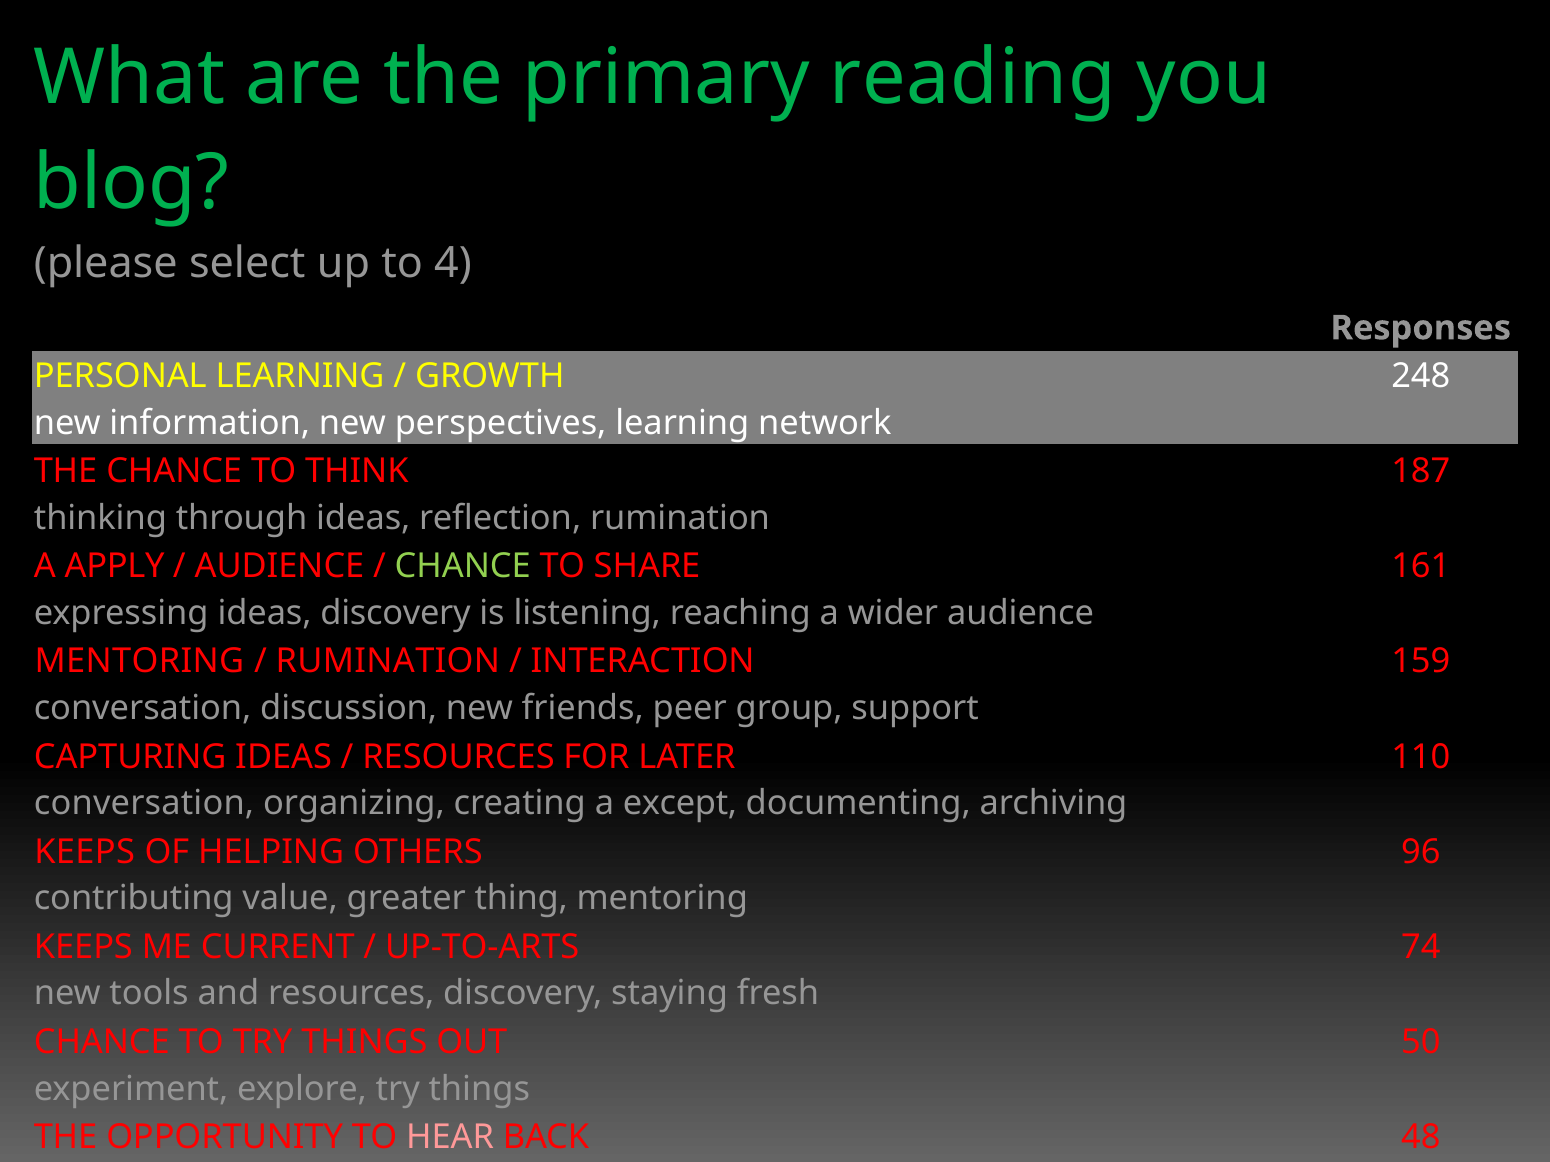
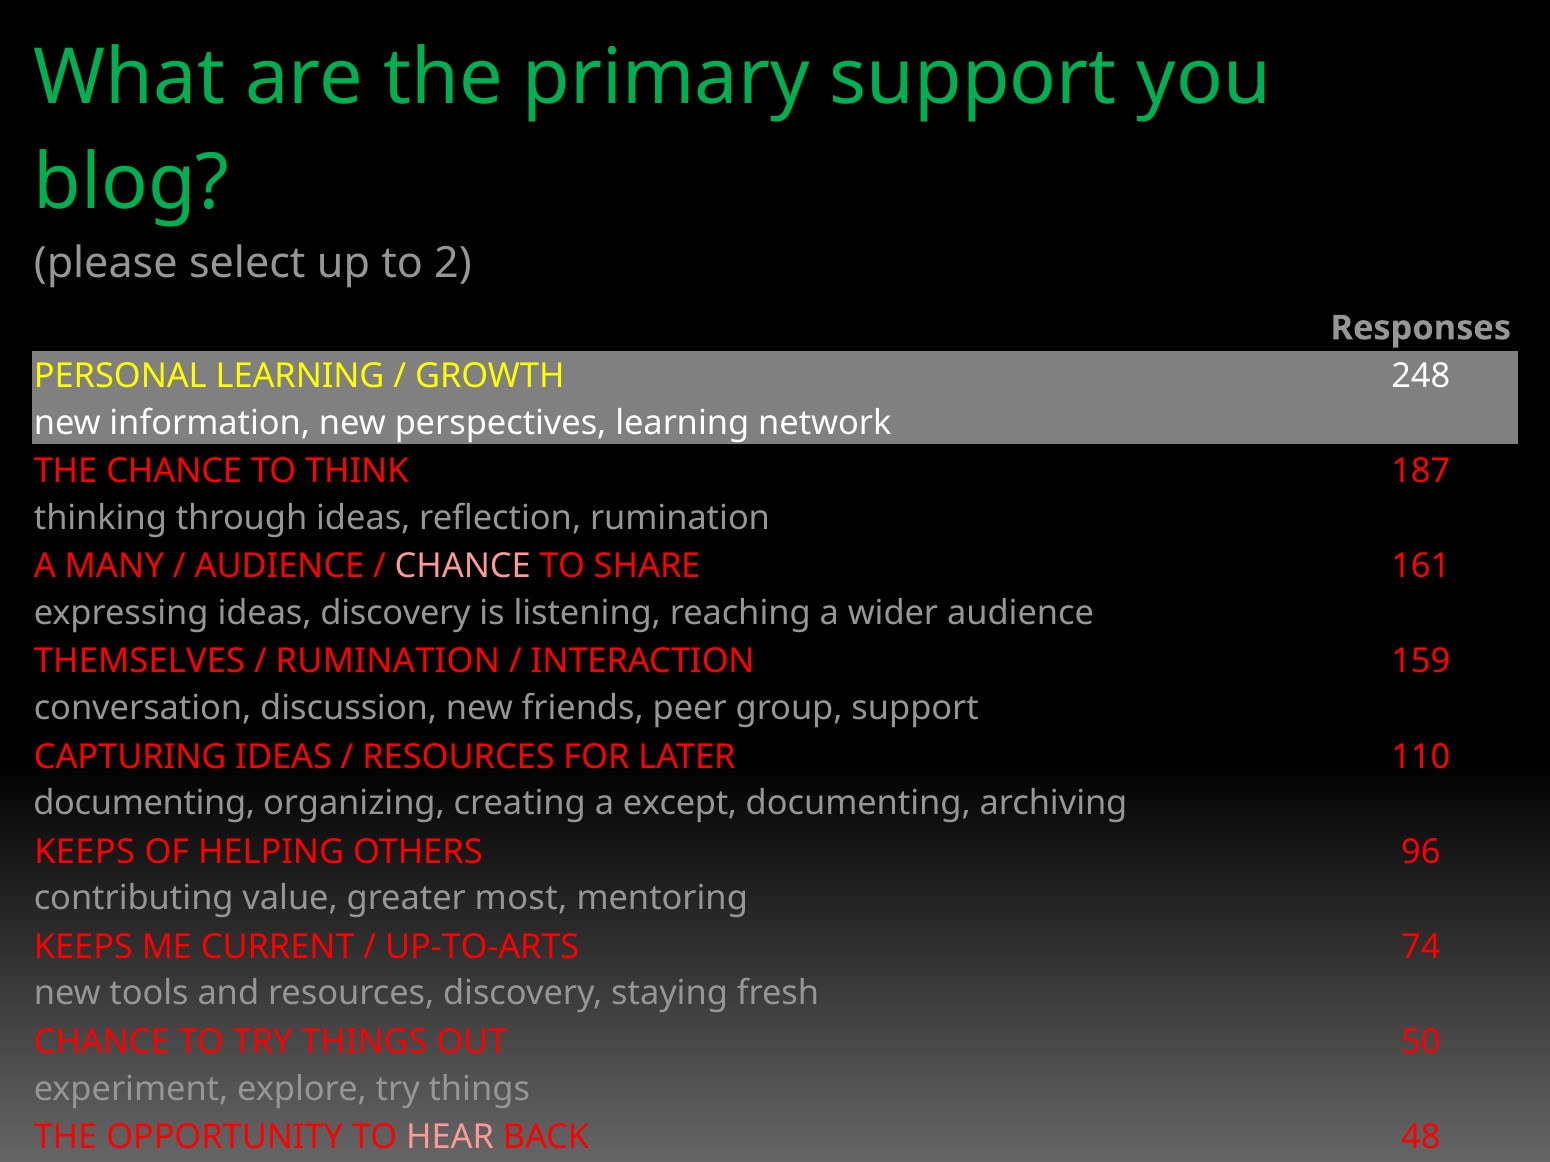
primary reading: reading -> support (973, 78)
4: 4 -> 2 (453, 264)
APPLY: APPLY -> MANY (114, 567)
CHANCE colour: light green -> pink (463, 567)
MENTORING: MENTORING -> THEMSELVES (139, 662)
conversation: conversation -> documenting (144, 804)
thing: thing -> most (521, 899)
